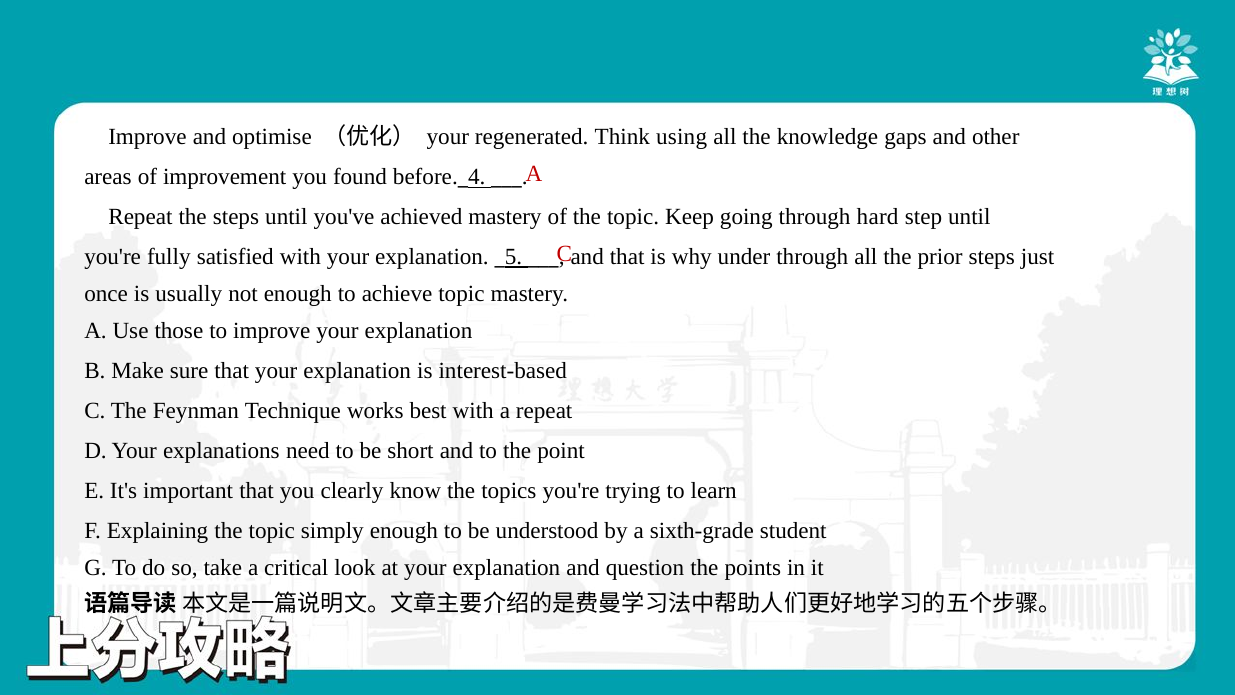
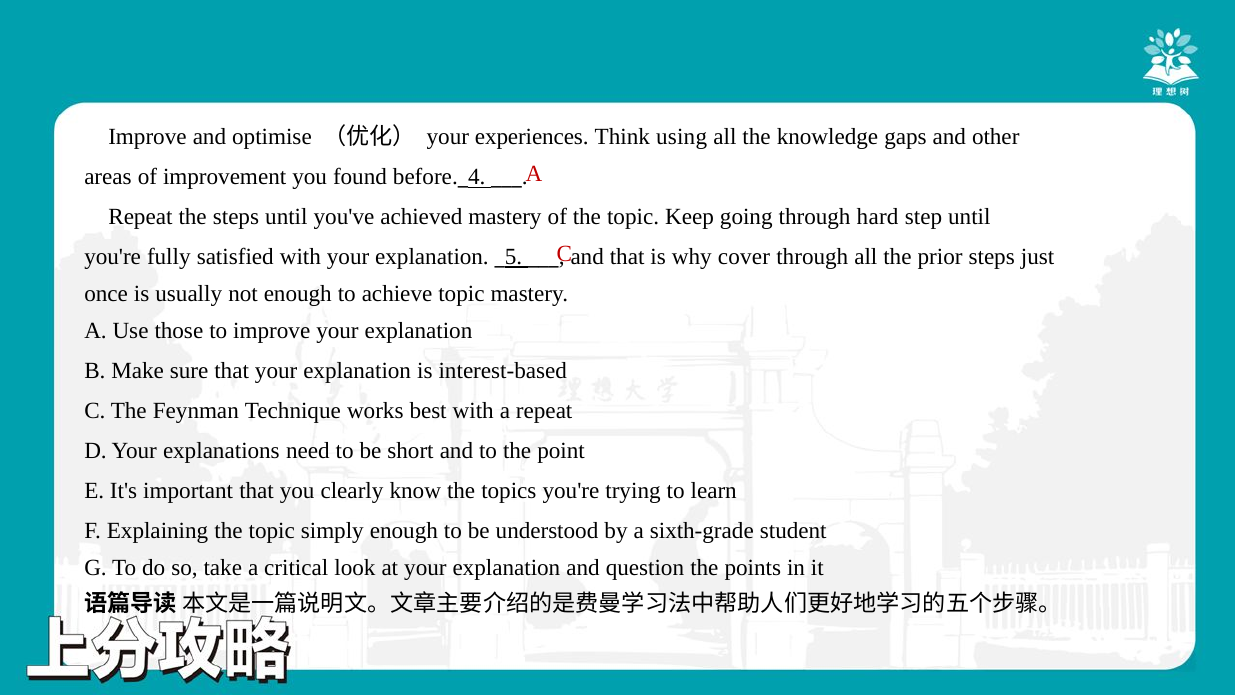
regenerated: regenerated -> experiences (532, 137)
under: under -> cover (744, 257)
